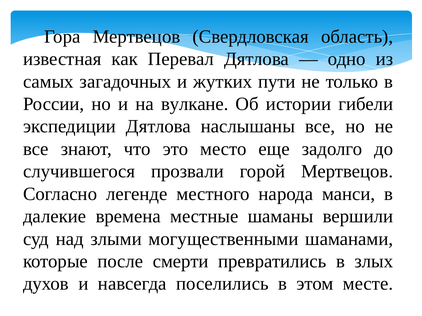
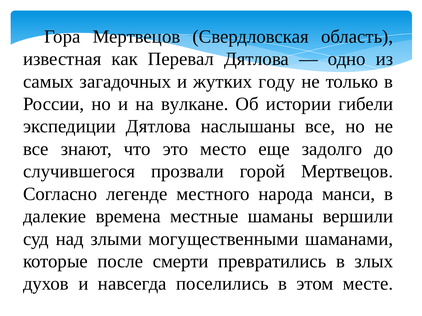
пути: пути -> году (277, 82)
